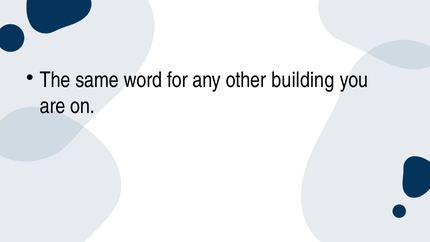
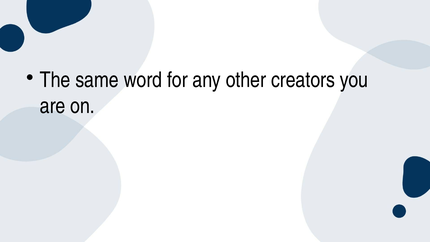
building: building -> creators (303, 80)
